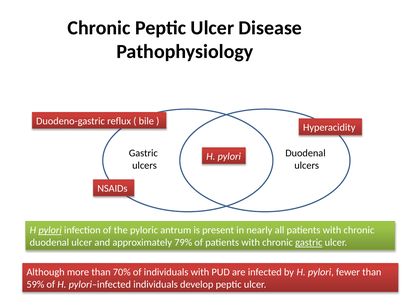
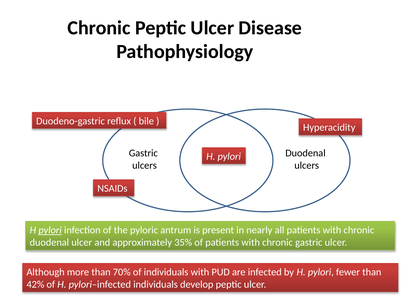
79%: 79% -> 35% (183, 243)
gastric underline: present -> none (309, 243)
59%: 59% -> 42% (35, 285)
